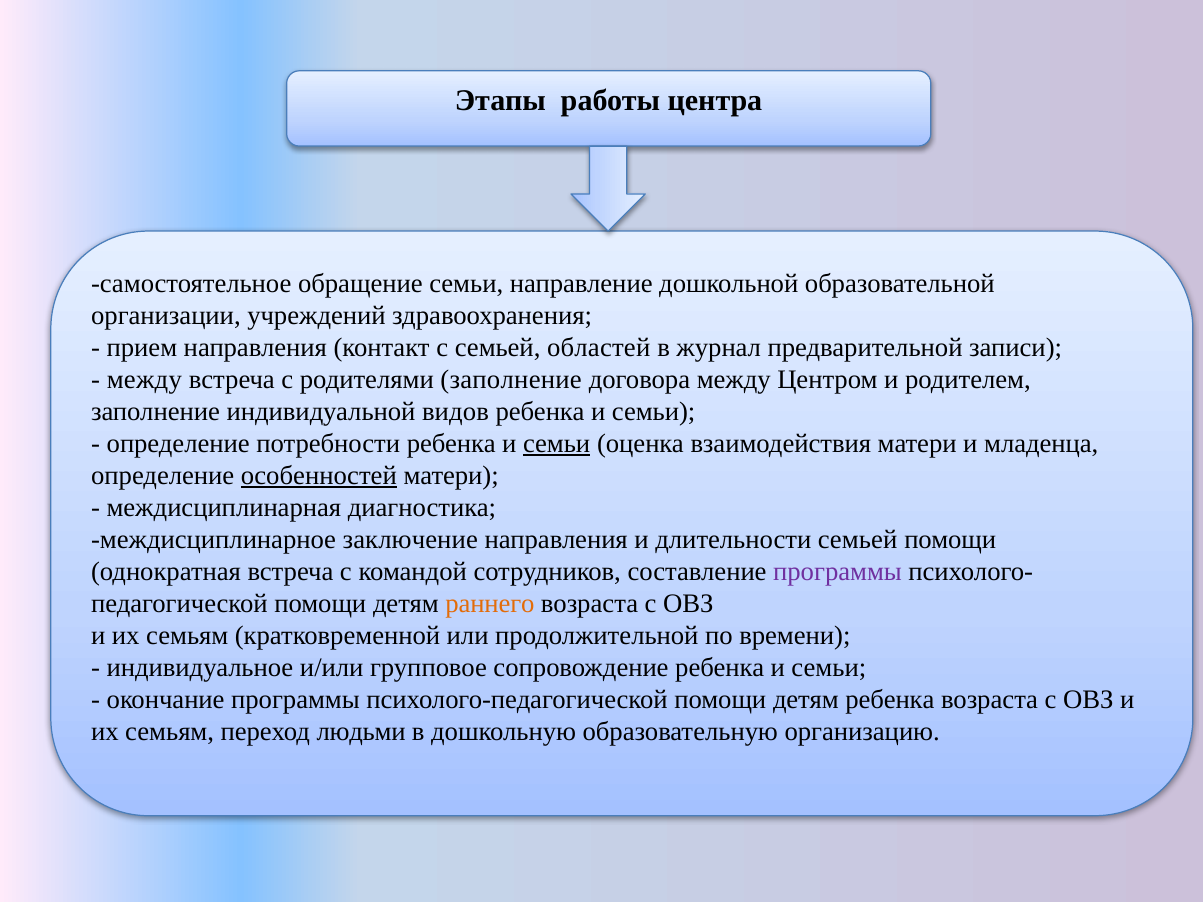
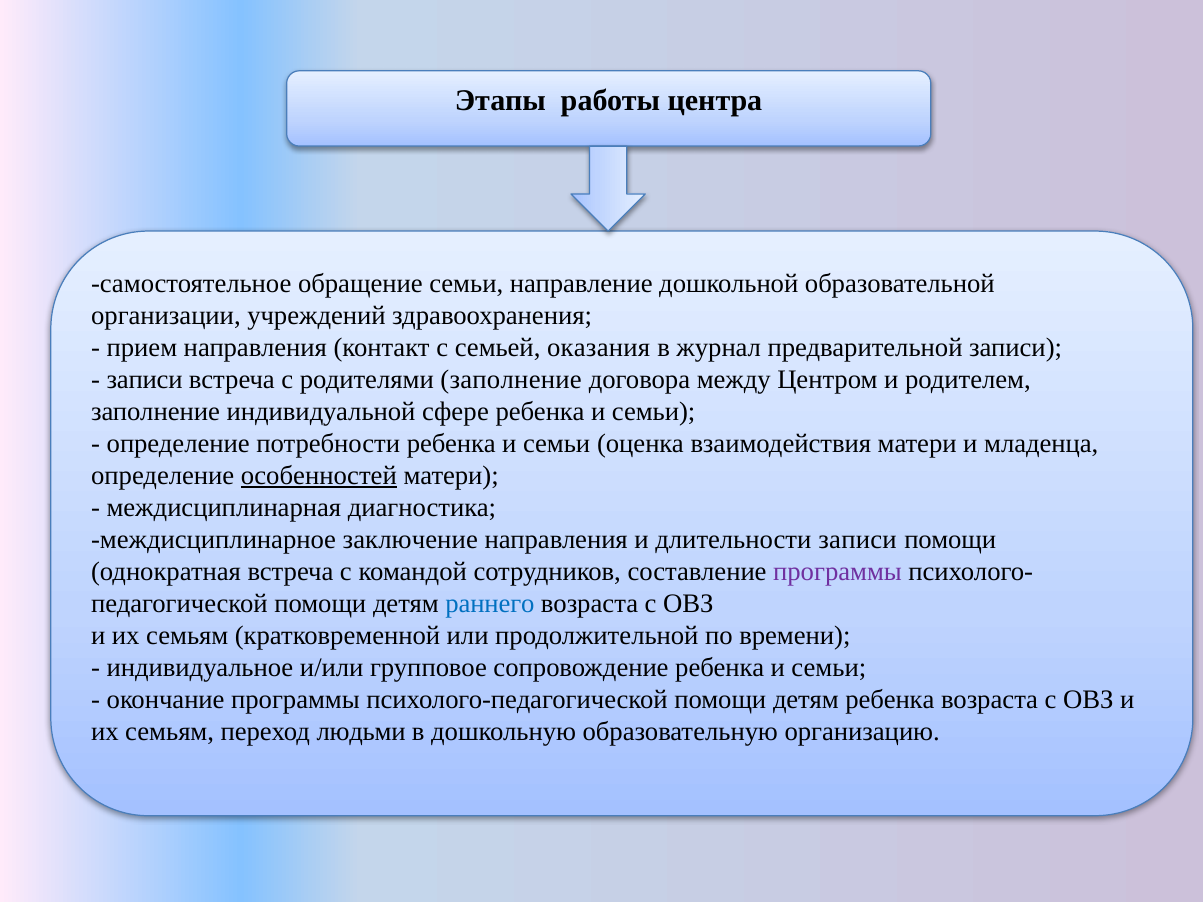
областей: областей -> оказания (599, 348)
между: между -> записи (145, 380)
видов: видов -> сфере (455, 412)
семьи underline: present -> none (557, 444)
длительности семьей: семьей -> записи (858, 540)
раннего colour: orange -> blue (490, 604)
